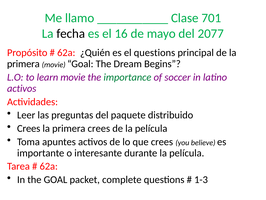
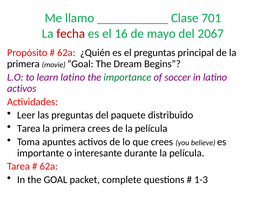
fecha colour: black -> red (71, 33)
2077: 2077 -> 2067 (211, 33)
el questions: questions -> preguntas (155, 53)
learn movie: movie -> latino (73, 77)
Crees: Crees -> Tarea (29, 128)
